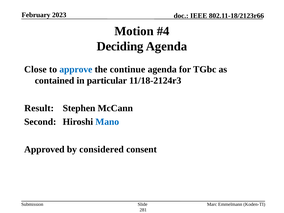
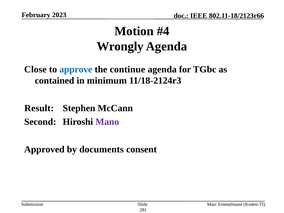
Deciding: Deciding -> Wrongly (120, 46)
particular: particular -> minimum (107, 81)
Mano colour: blue -> purple (107, 122)
considered: considered -> documents (102, 149)
